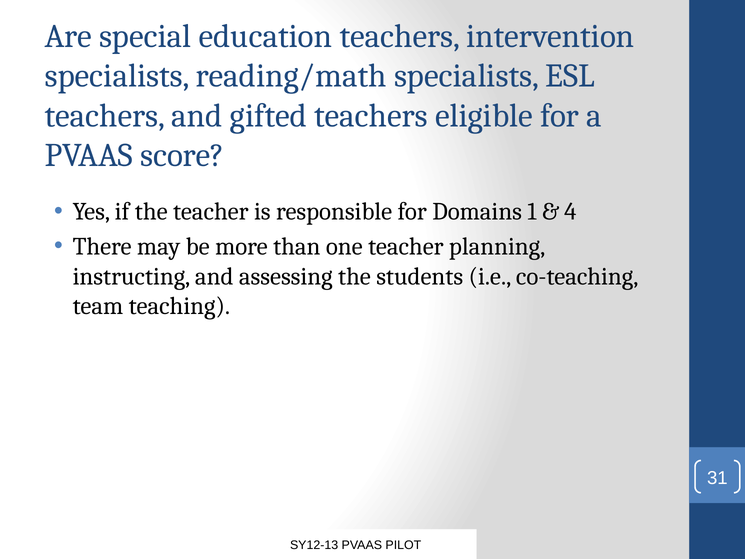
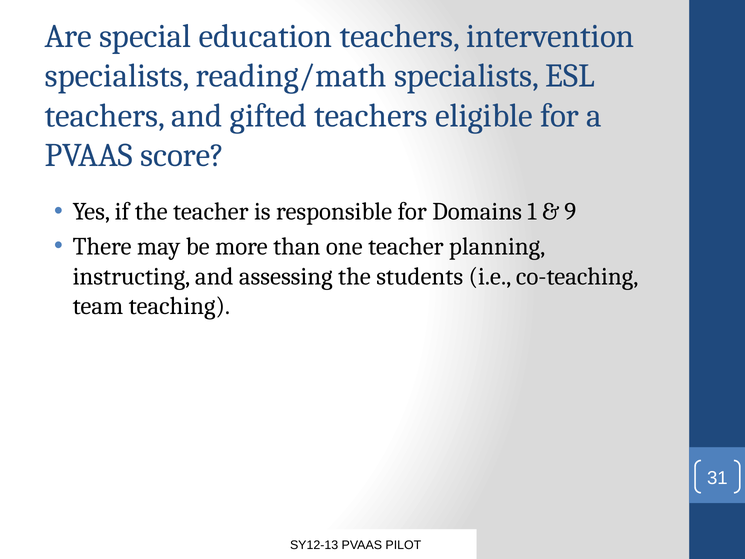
4: 4 -> 9 (570, 212)
